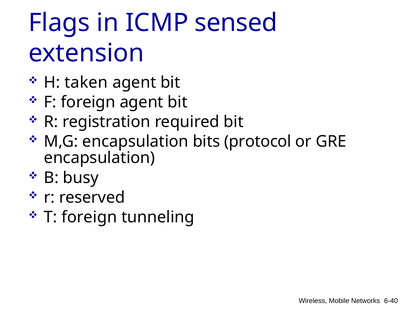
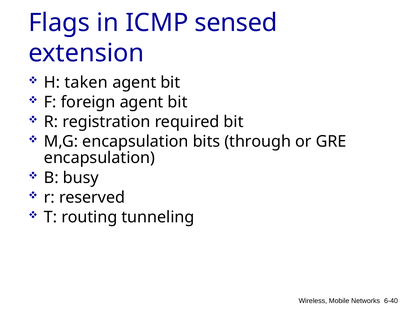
protocol: protocol -> through (258, 142)
T foreign: foreign -> routing (89, 217)
